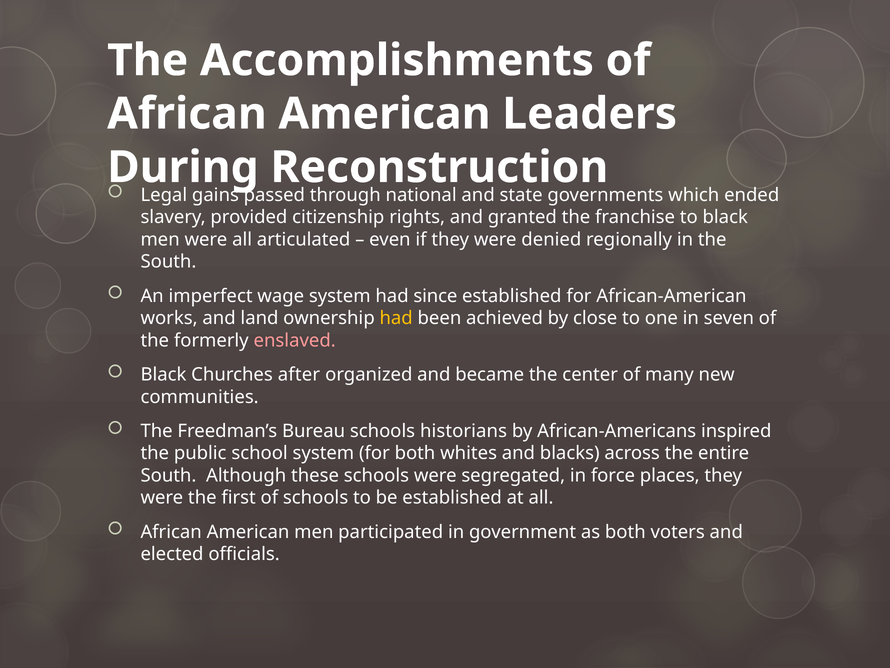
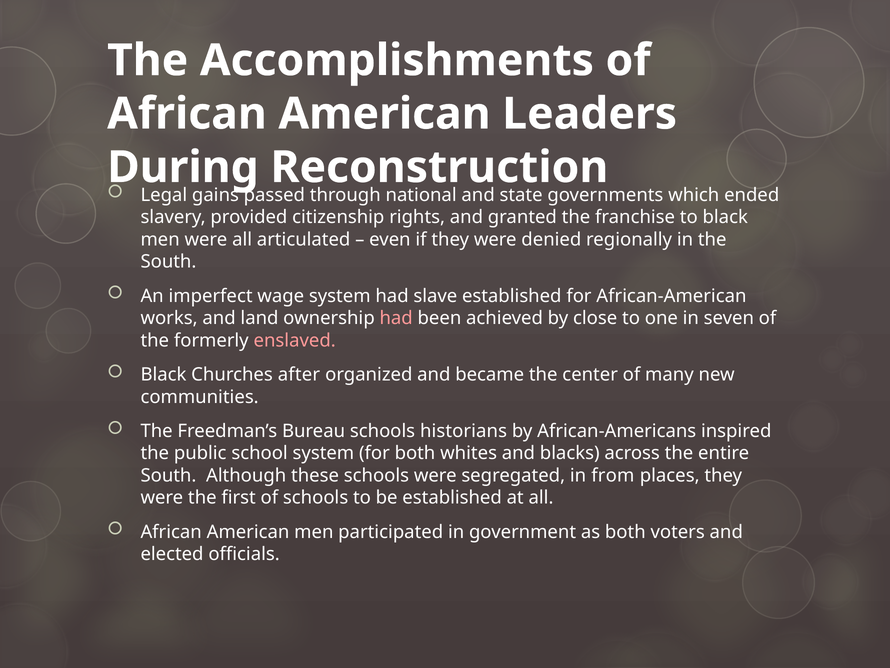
since: since -> slave (435, 296)
had colour: yellow -> pink (396, 318)
force: force -> from (613, 475)
